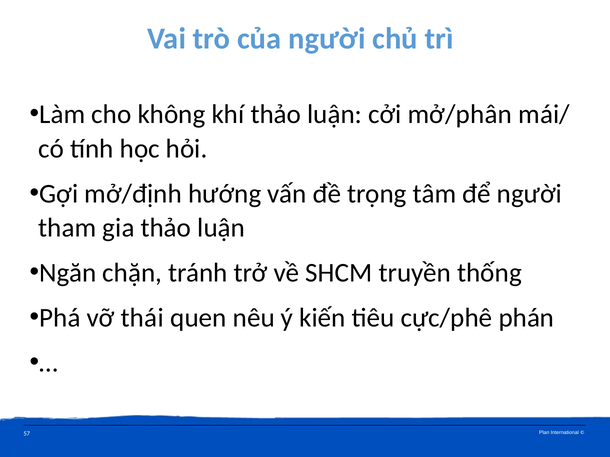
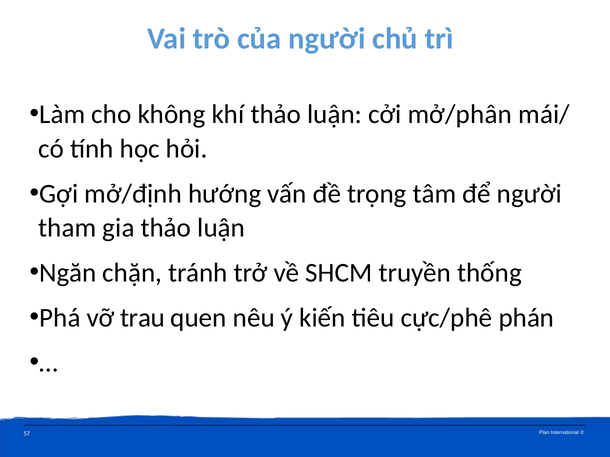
thái: thái -> trau (143, 318)
